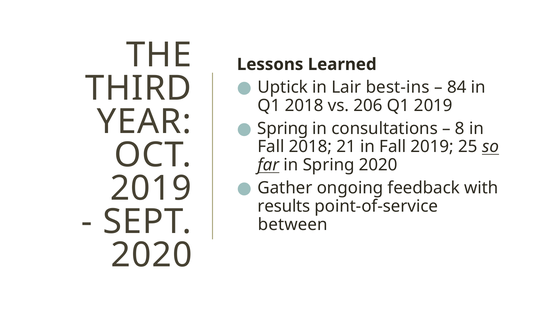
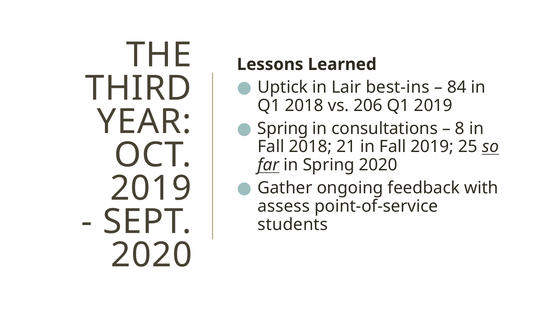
results: results -> assess (284, 206)
between: between -> students (293, 224)
